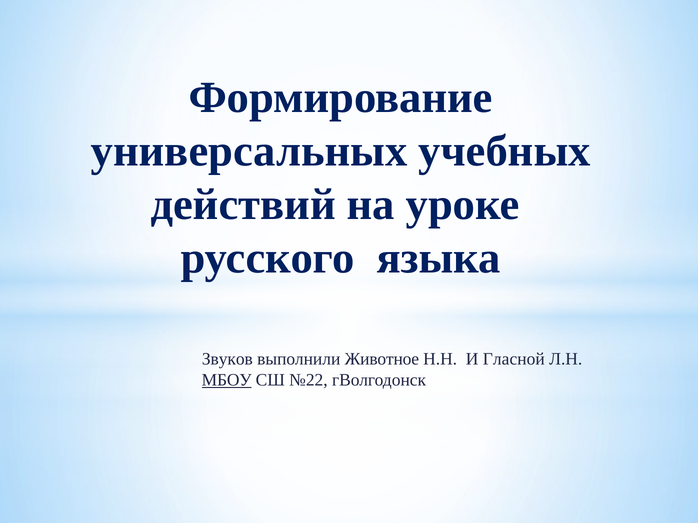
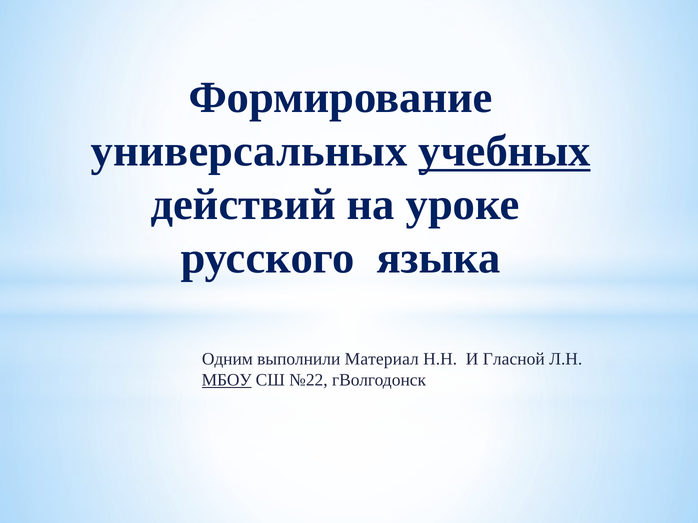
учебных underline: none -> present (505, 151)
Звуков: Звуков -> Одним (227, 359)
Животное: Животное -> Материал (382, 359)
